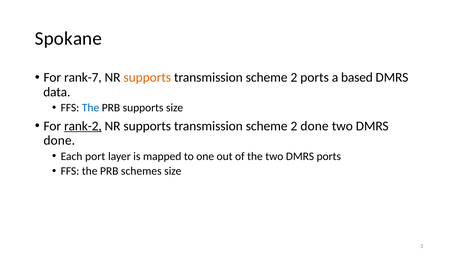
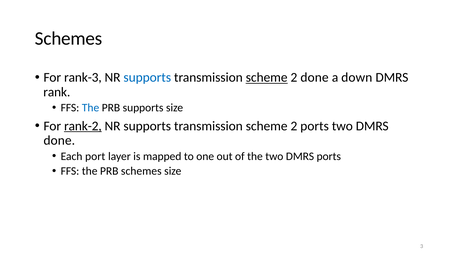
Spokane: Spokane -> Schemes (69, 38)
rank-7: rank-7 -> rank-3 (83, 77)
supports colour: orange -> blue (147, 77)
scheme underline: none -> present (267, 77)
2 ports: ports -> done (315, 77)
based: based -> down (357, 77)
data: data -> rank (57, 92)
2 done: done -> ports (315, 126)
